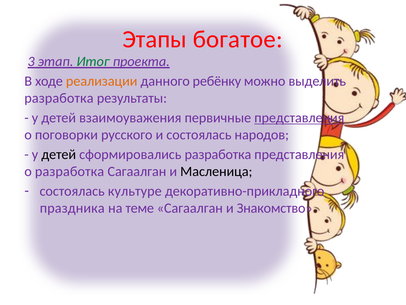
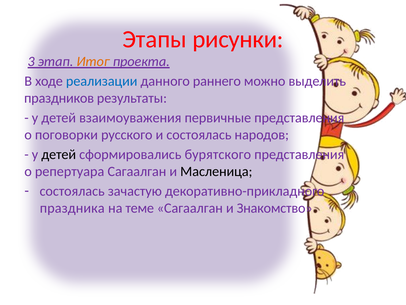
богатое: богатое -> рисунки (238, 39)
Итог colour: green -> orange (93, 61)
реализации colour: orange -> blue (102, 81)
ребёнку: ребёнку -> раннего (217, 81)
разработка: разработка -> праздников (59, 98)
представления underline: present -> none (299, 118)
сформировались разработка: разработка -> бурятского (218, 154)
о разработка: разработка -> репертуара (70, 171)
культуре: культуре -> зачастую (135, 191)
